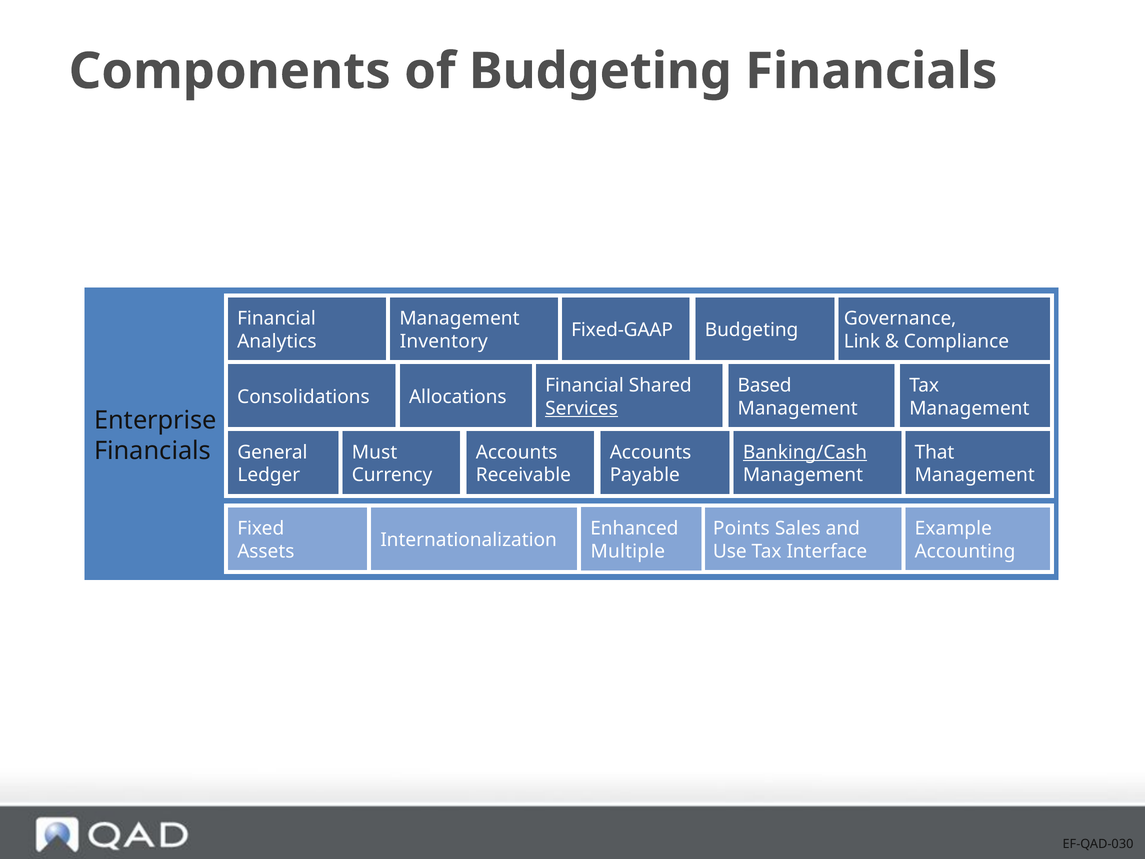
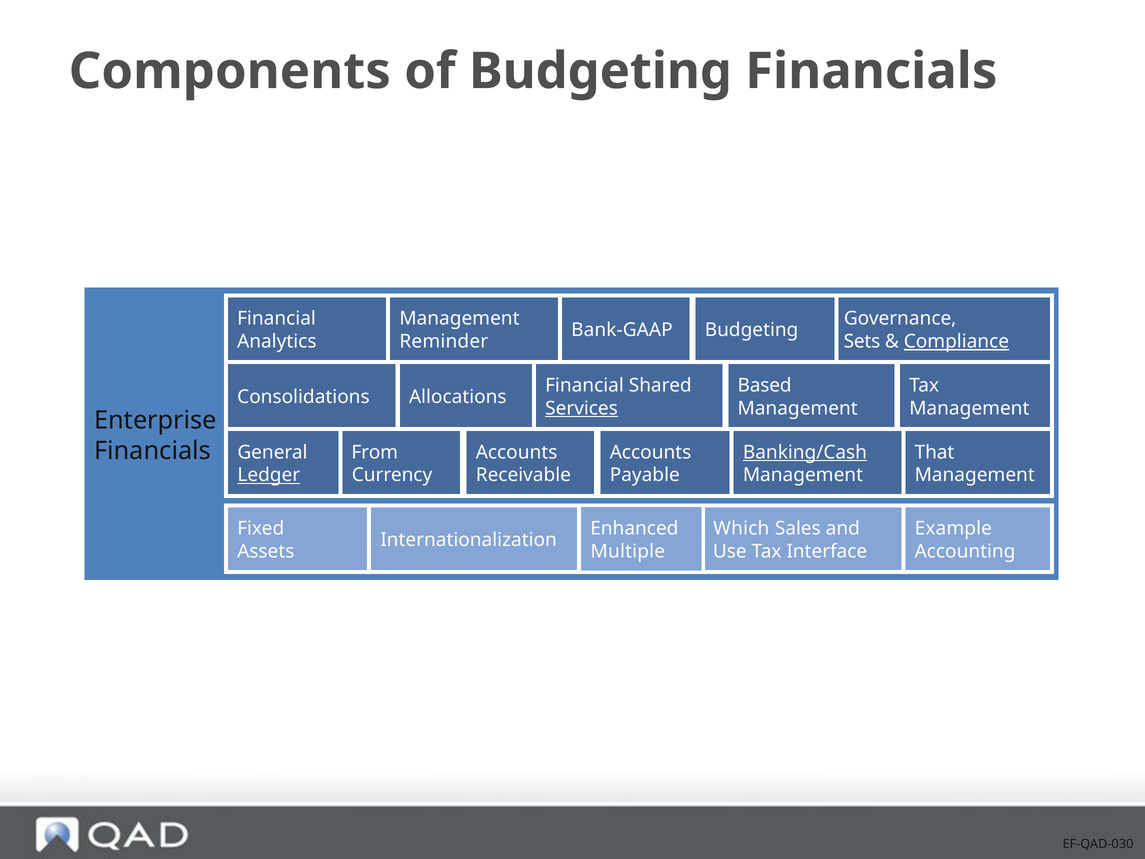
Fixed-GAAP: Fixed-GAAP -> Bank-GAAP (622, 330)
Inventory: Inventory -> Reminder (444, 341)
Link: Link -> Sets (862, 341)
Compliance underline: none -> present (956, 341)
Must: Must -> From (375, 452)
Ledger underline: none -> present (269, 475)
Points: Points -> Which (741, 528)
